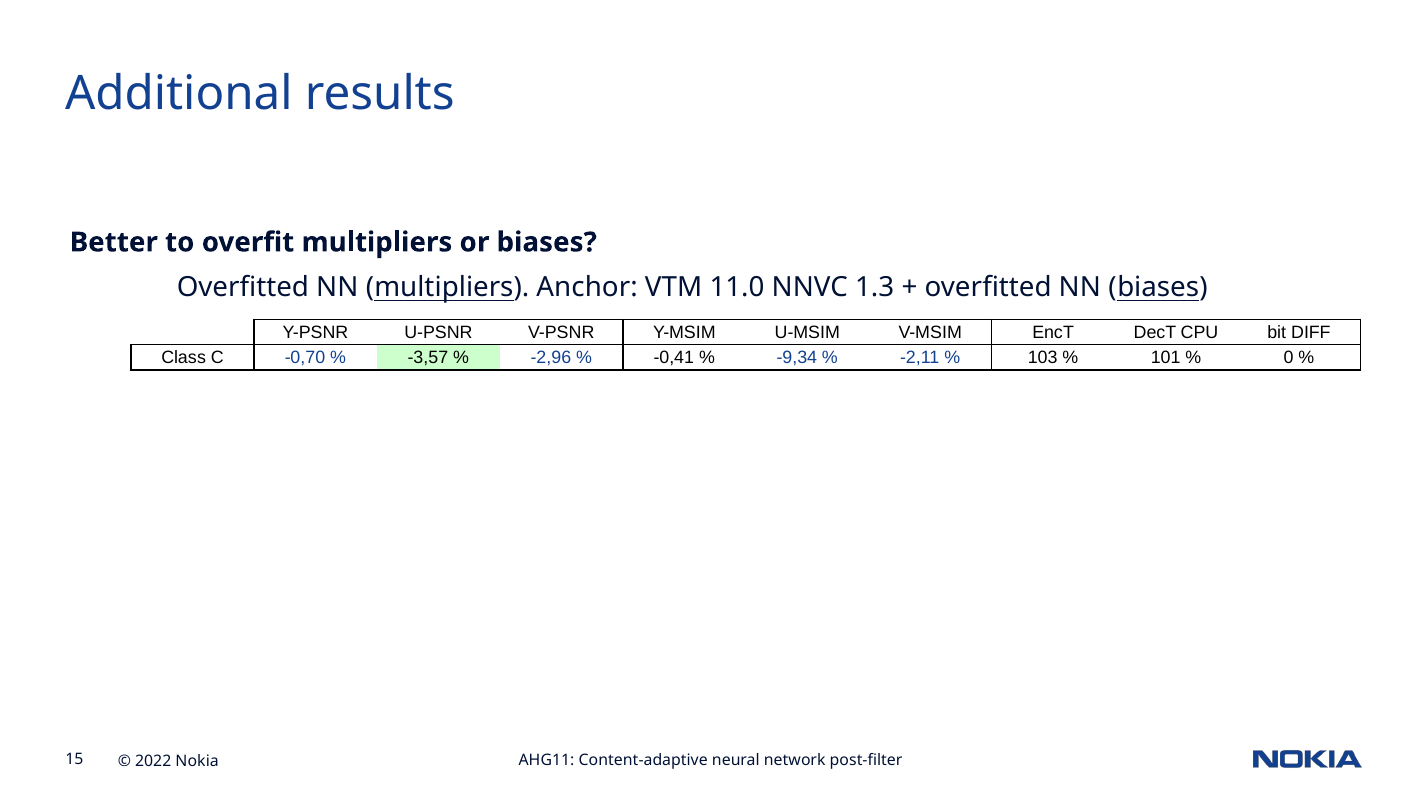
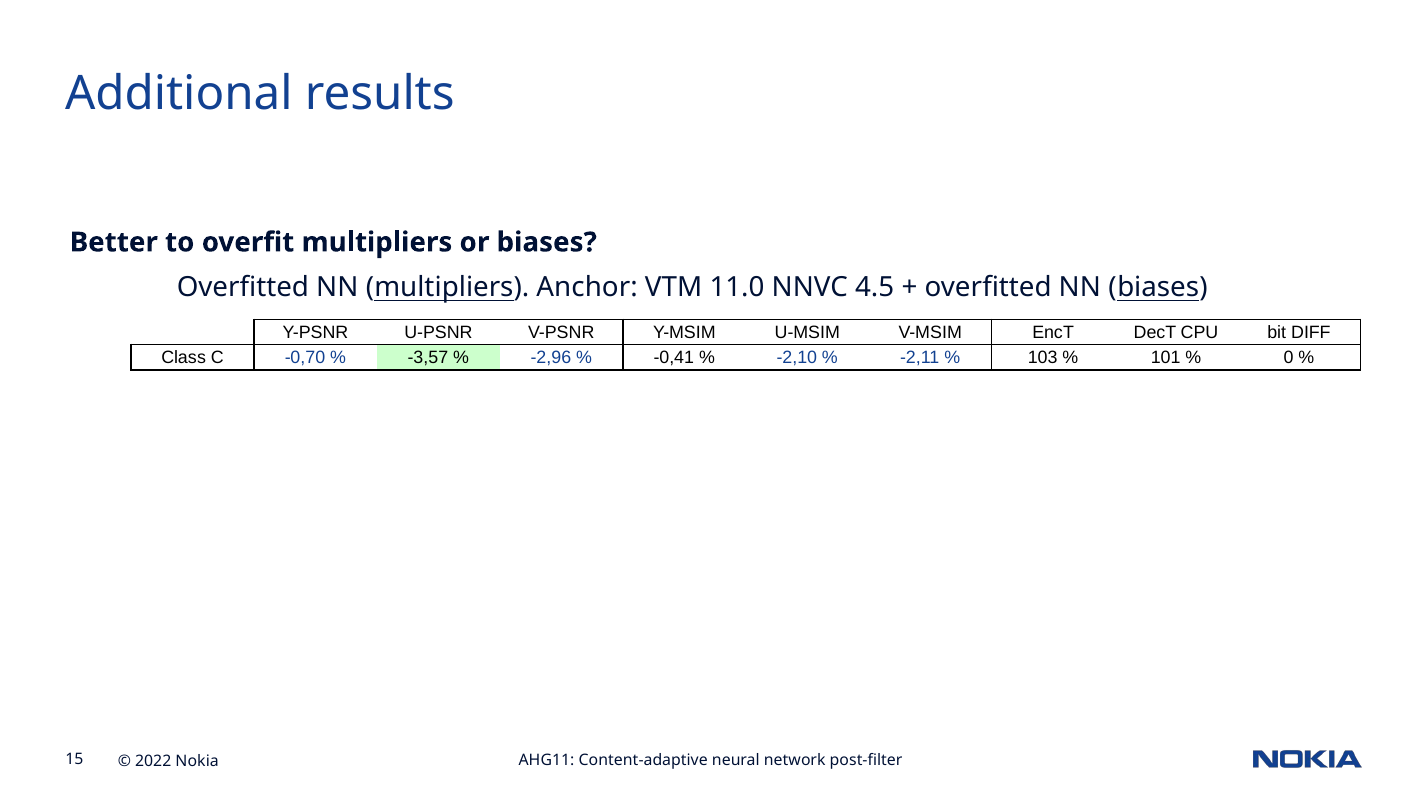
1.3: 1.3 -> 4.5 (875, 288)
-9,34: -9,34 -> -2,10 (797, 358)
